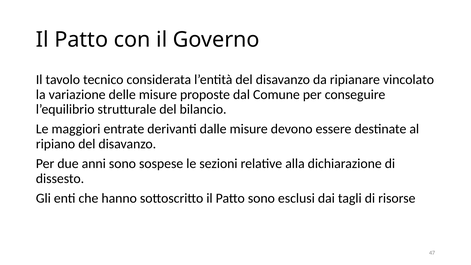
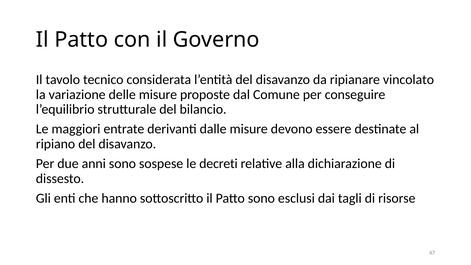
sezioni: sezioni -> decreti (219, 164)
